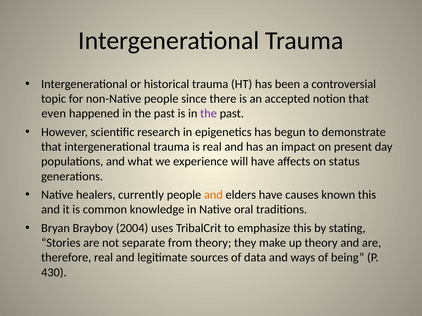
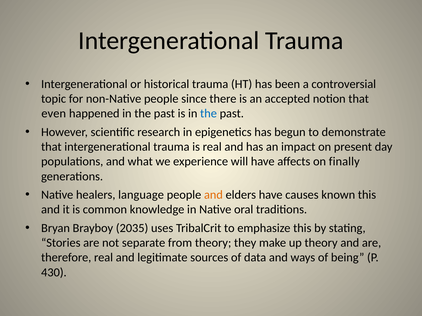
the colour: purple -> blue (209, 114)
status: status -> finally (344, 162)
currently: currently -> language (141, 195)
2004: 2004 -> 2035 (132, 228)
